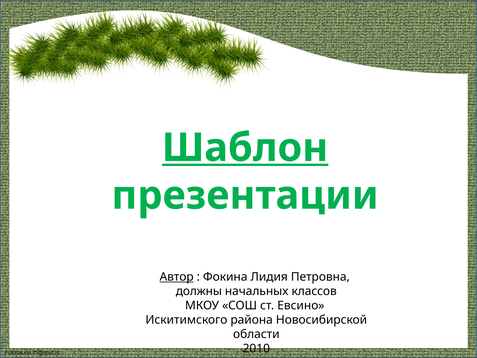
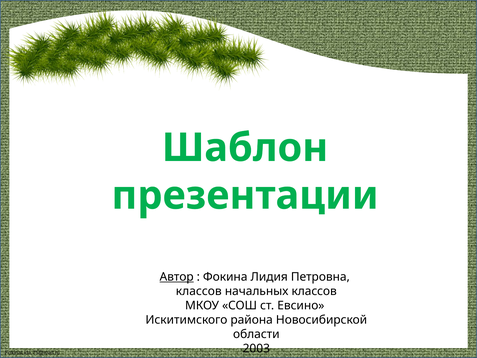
Шаблон underline: present -> none (245, 148)
должны: должны -> классов (199, 291)
2010: 2010 -> 2003 (256, 348)
